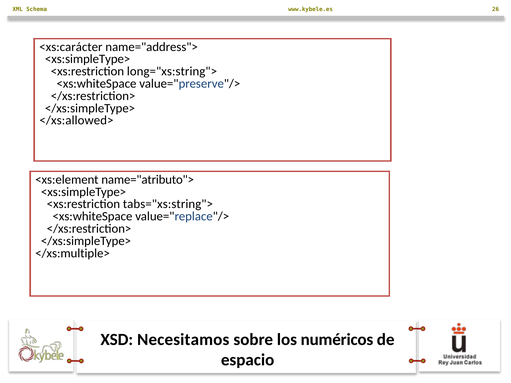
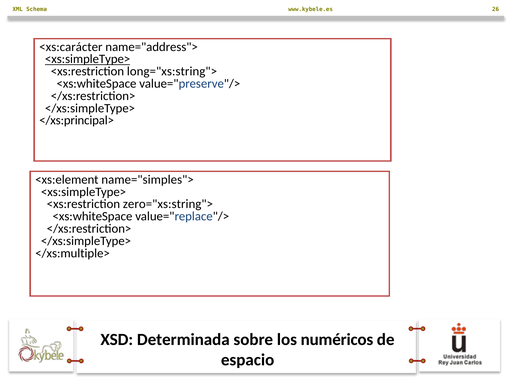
<xs:simpleType> underline: none -> present (88, 59)
</xs:allowed>: </xs:allowed> -> </xs:principal> (77, 120)
name="atributo">: name="atributo"> -> name="simples"> (148, 180)
tabs="xs:string">: tabs="xs:string"> -> zero="xs:string"> (168, 204)
Necesitamos: Necesitamos -> Determinada (183, 340)
